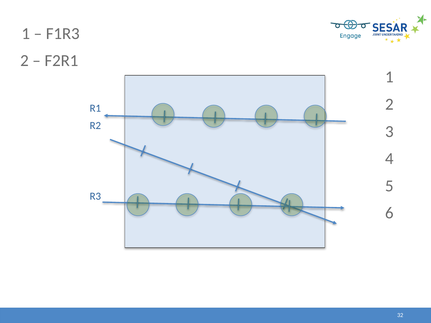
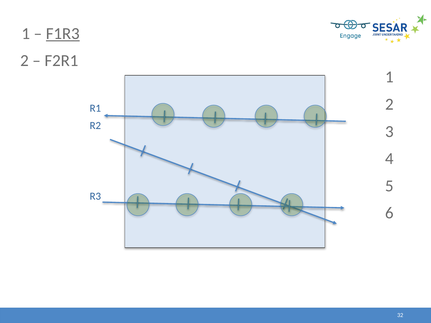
F1R3 underline: none -> present (63, 34)
